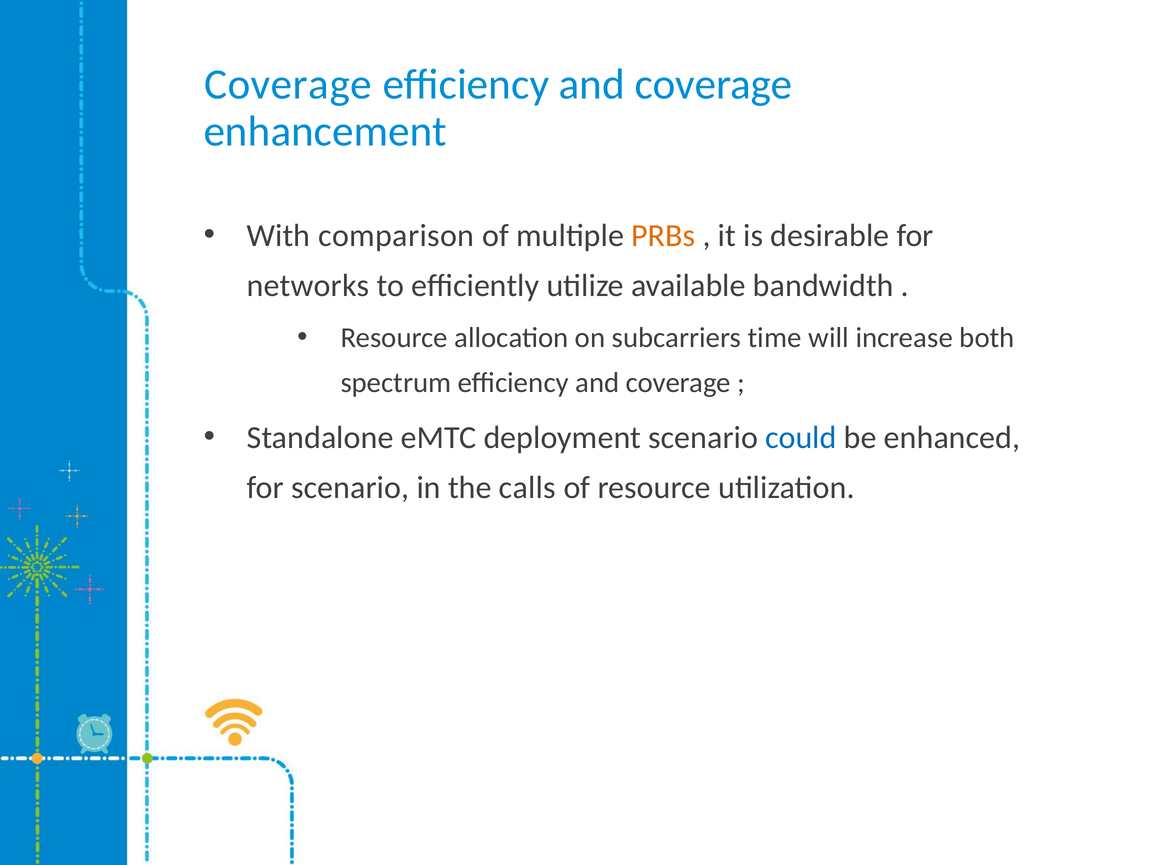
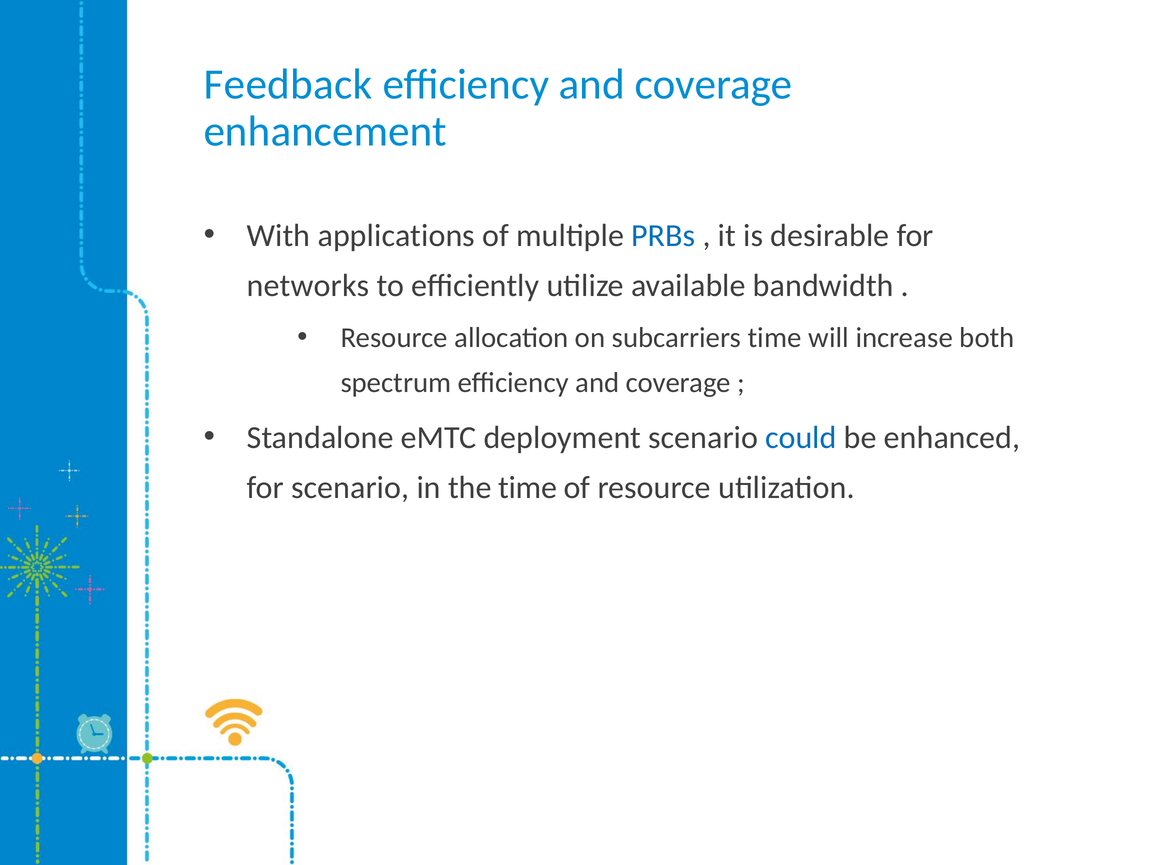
Coverage: Coverage -> Feedback (288, 85)
comparison: comparison -> applications (396, 236)
PRBs colour: orange -> blue (663, 236)
the calls: calls -> time (528, 488)
